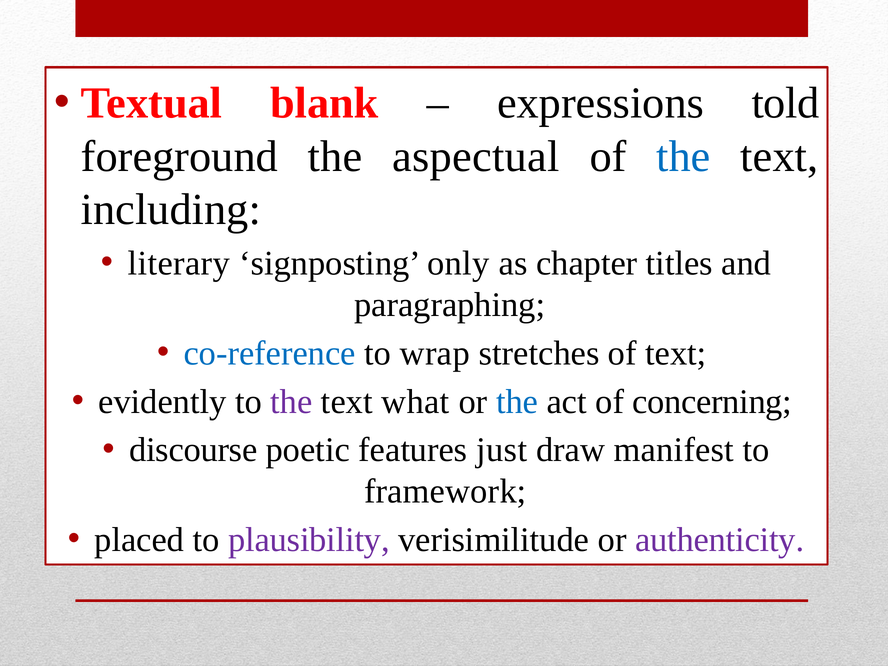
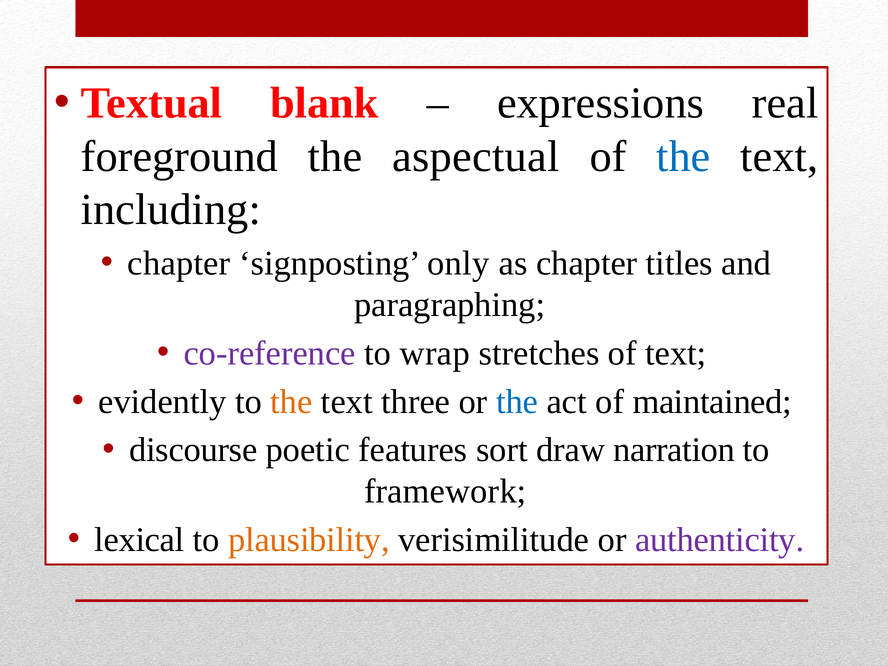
told: told -> real (785, 103)
literary: literary -> chapter (179, 263)
co-reference colour: blue -> purple (270, 353)
the colour: purple -> orange (291, 402)
what: what -> three (416, 402)
concerning: concerning -> maintained (712, 402)
just: just -> sort (502, 450)
manifest: manifest -> narration (674, 450)
placed: placed -> lexical (139, 540)
plausibility colour: purple -> orange (309, 540)
